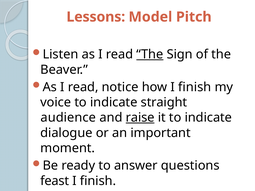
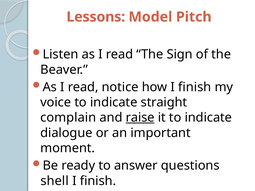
The underline: present -> none (150, 54)
audience: audience -> complain (68, 118)
feast: feast -> shell (55, 181)
